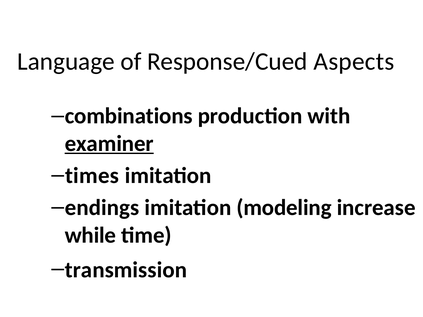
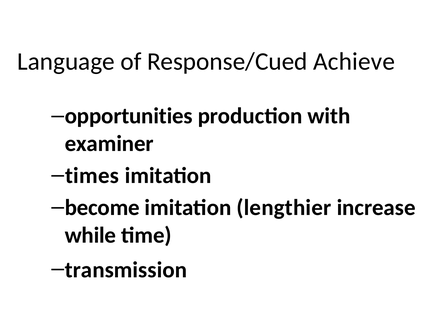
Aspects: Aspects -> Achieve (354, 62)
combinations: combinations -> opportunities (129, 116)
examiner underline: present -> none (109, 144)
endings: endings -> become (102, 208)
modeling: modeling -> lengthier (284, 208)
